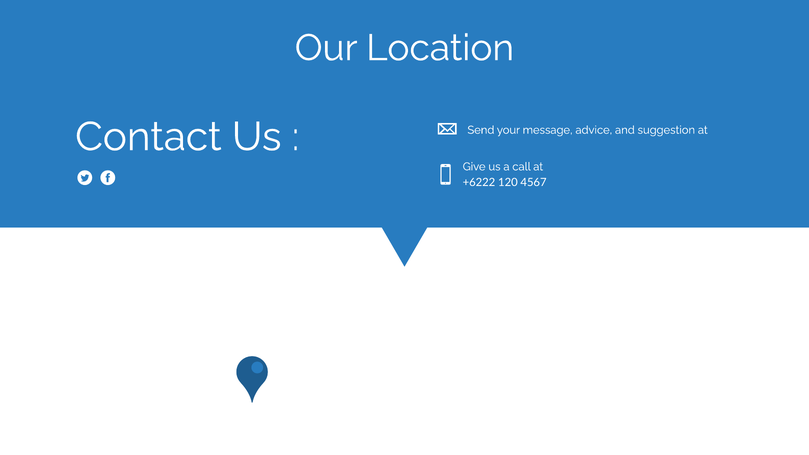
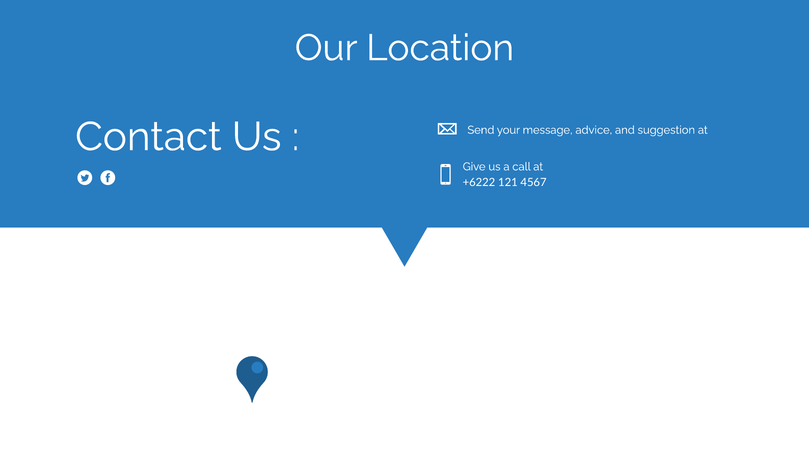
120: 120 -> 121 (508, 182)
